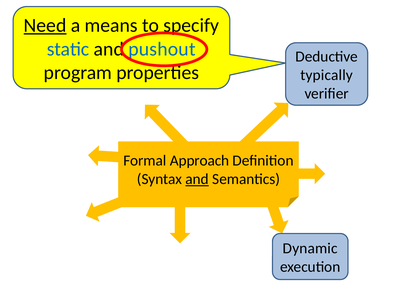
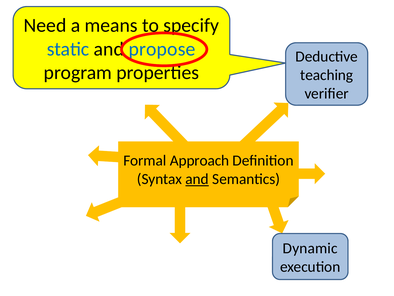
Need underline: present -> none (45, 25)
pushout: pushout -> propose (162, 49)
typically: typically -> teaching (327, 75)
